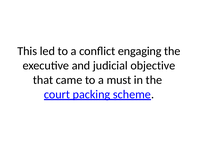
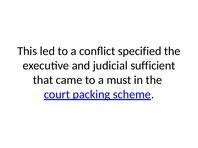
engaging: engaging -> specified (140, 51)
objective: objective -> sufficient (153, 66)
